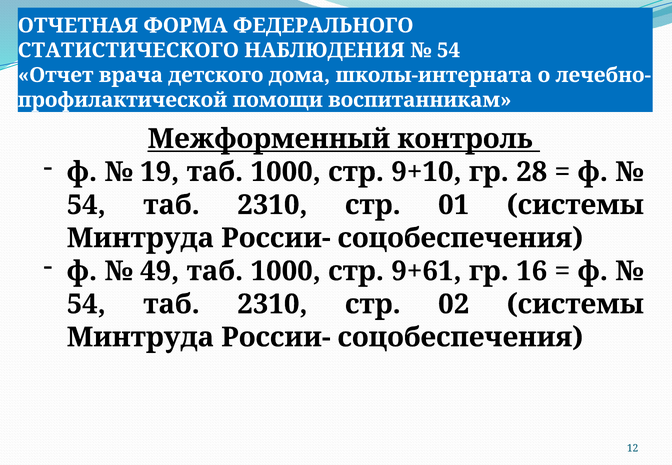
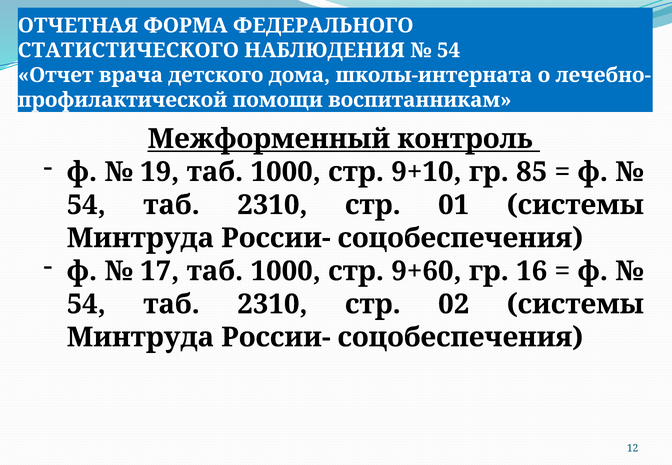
28: 28 -> 85 (532, 172)
49: 49 -> 17 (160, 271)
9+61: 9+61 -> 9+60 (426, 271)
